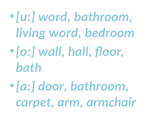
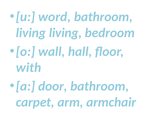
living word: word -> living (65, 33)
bath: bath -> with (29, 67)
